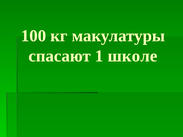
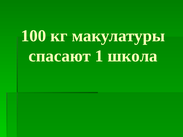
школе: школе -> школа (133, 56)
